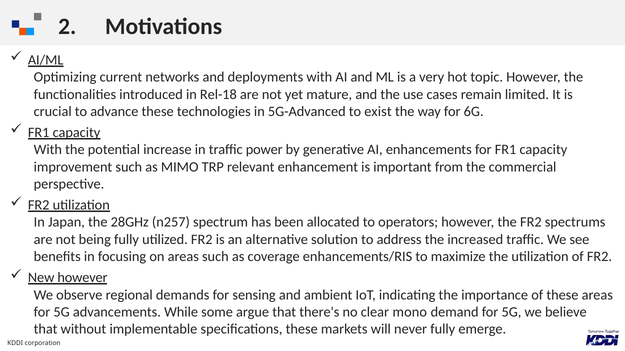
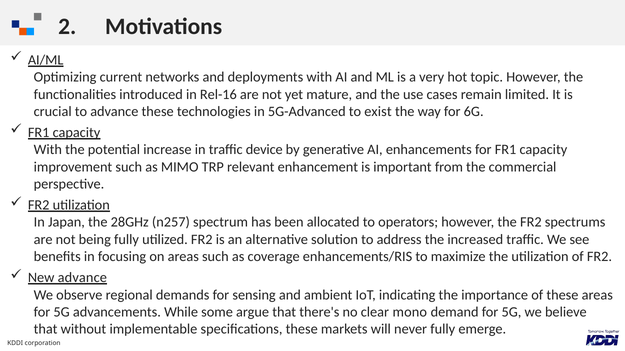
Rel-18: Rel-18 -> Rel-16 (218, 95)
power: power -> device (264, 150)
New however: however -> advance (82, 278)
